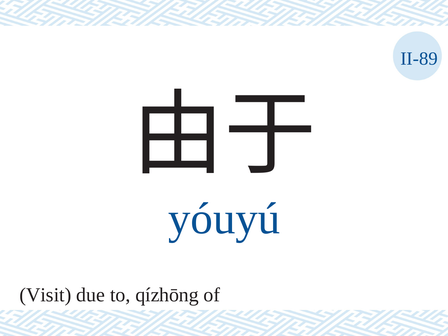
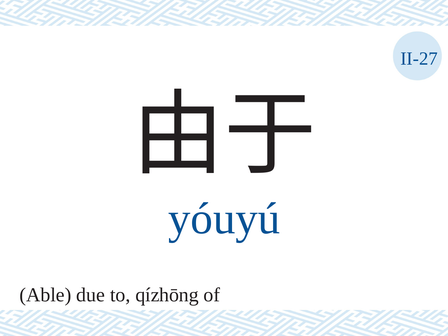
II-89: II-89 -> II-27 (419, 59)
Visit: Visit -> Able (45, 295)
